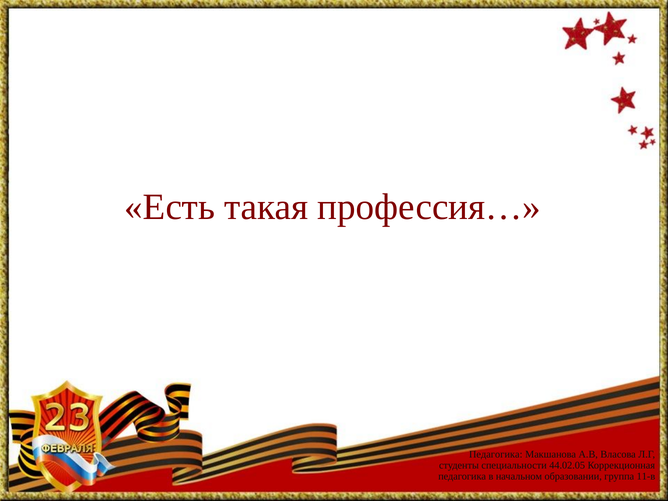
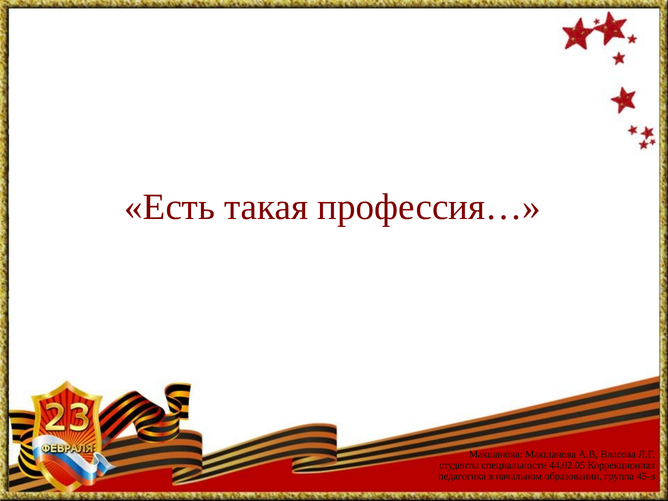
Педагогика: Педагогика -> Макшанова (496, 454)
11-в: 11-в -> 45-в (646, 476)
